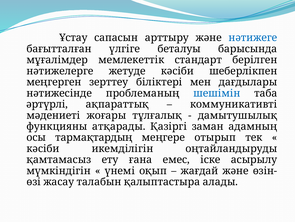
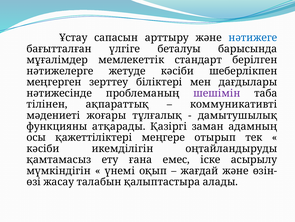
шешімін colour: blue -> purple (217, 93)
әртүрлі: әртүрлі -> тілінен (47, 104)
тармақтардың: тармақтардың -> қажеттіліктері (94, 137)
